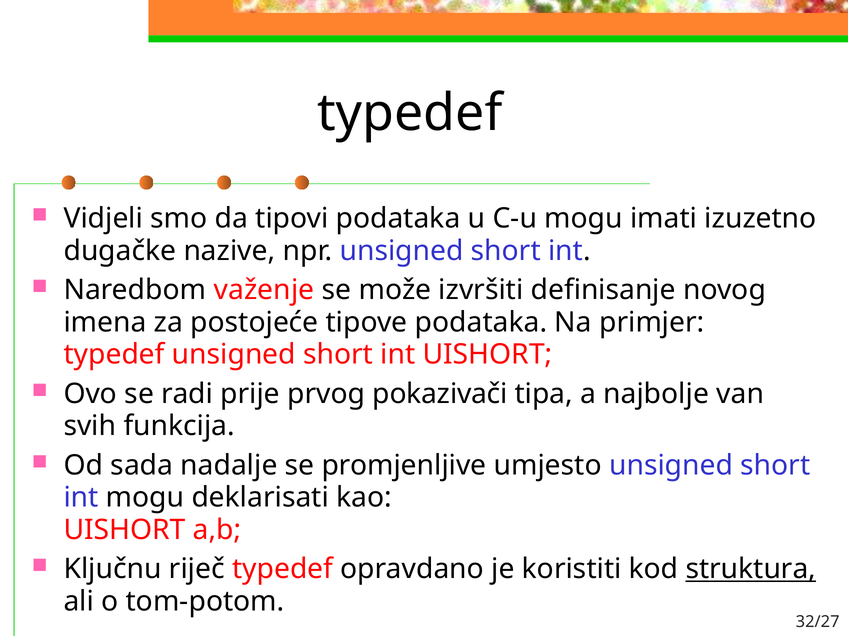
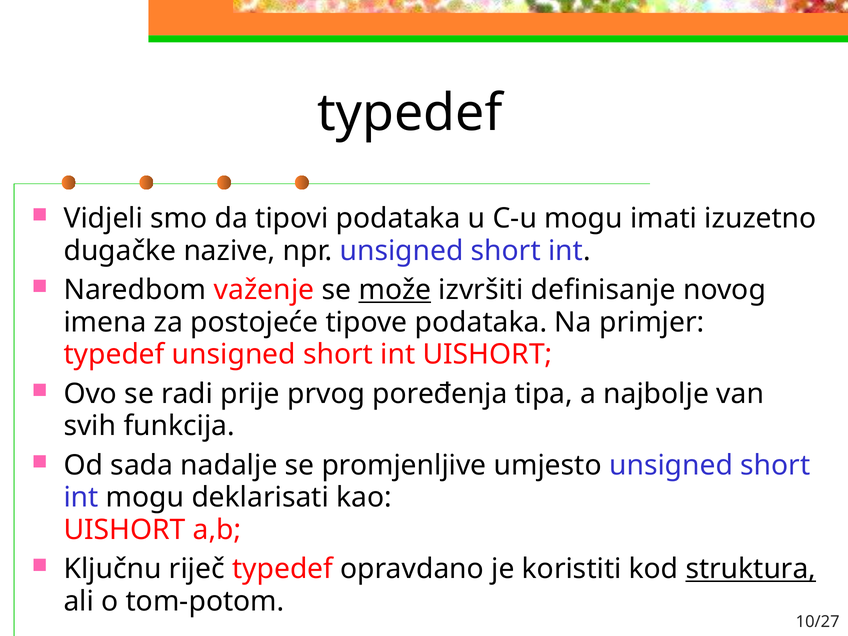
može underline: none -> present (395, 290)
pokazivači: pokazivači -> poređenja (440, 394)
32/27: 32/27 -> 10/27 (818, 622)
